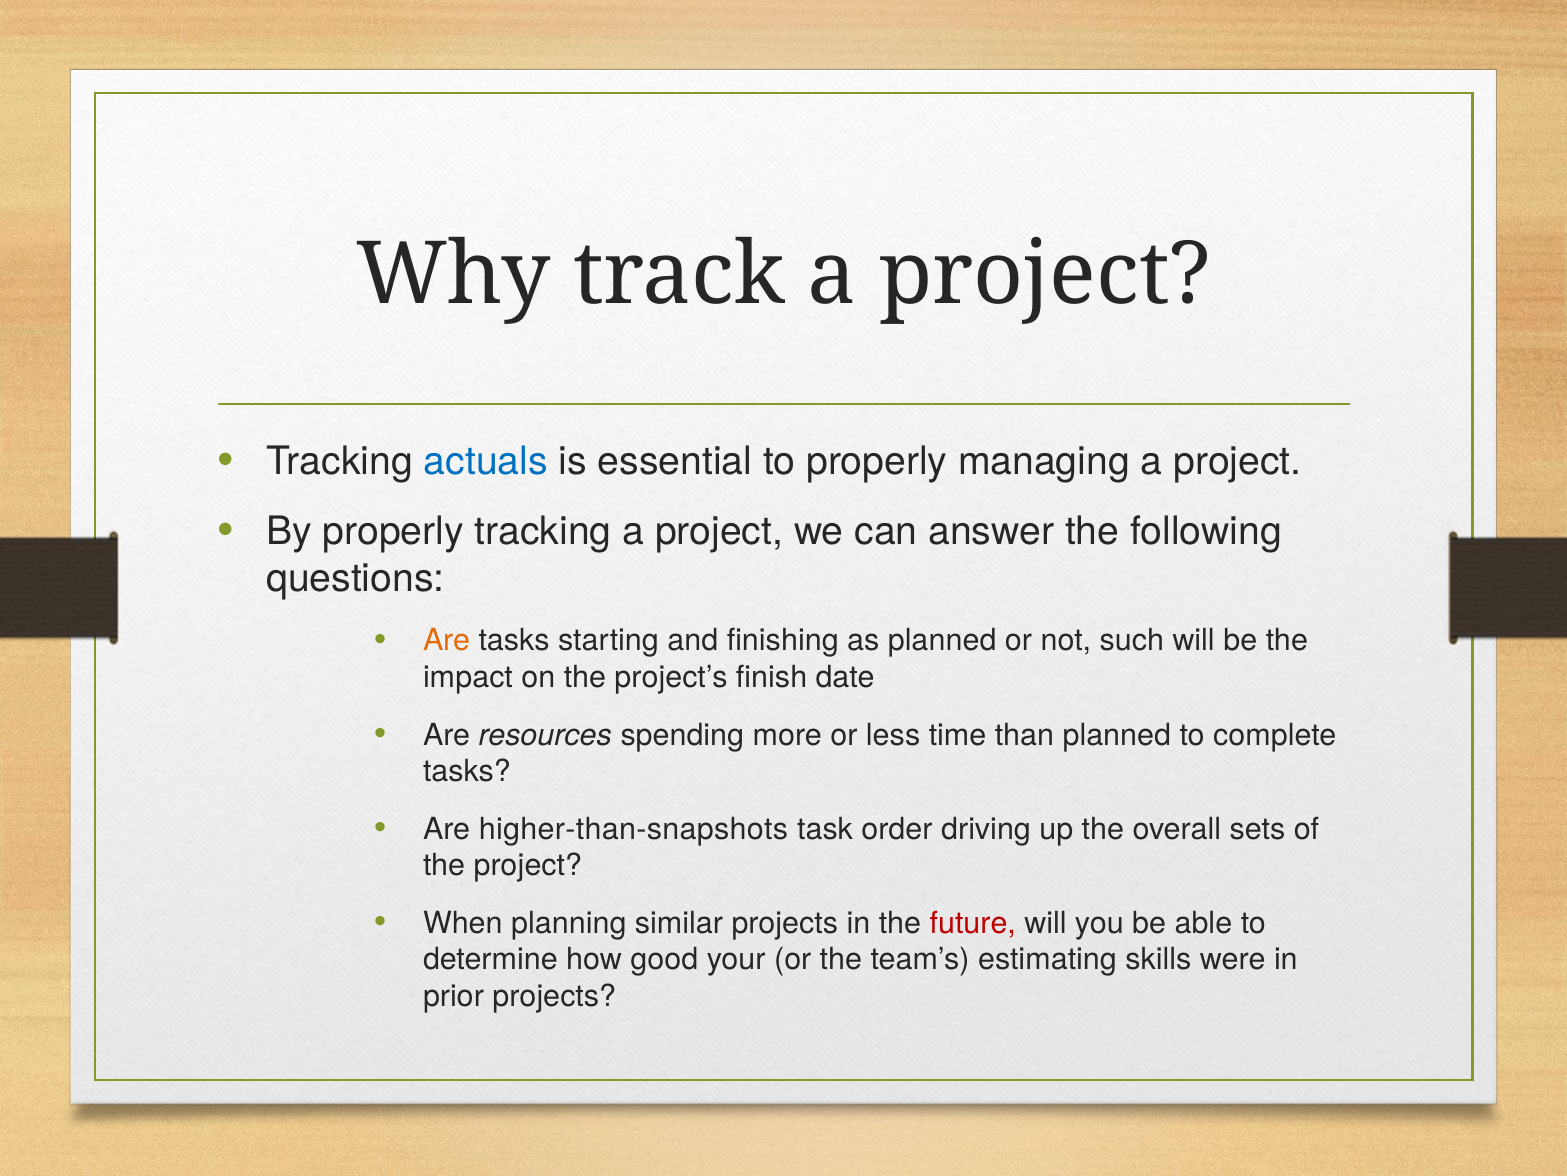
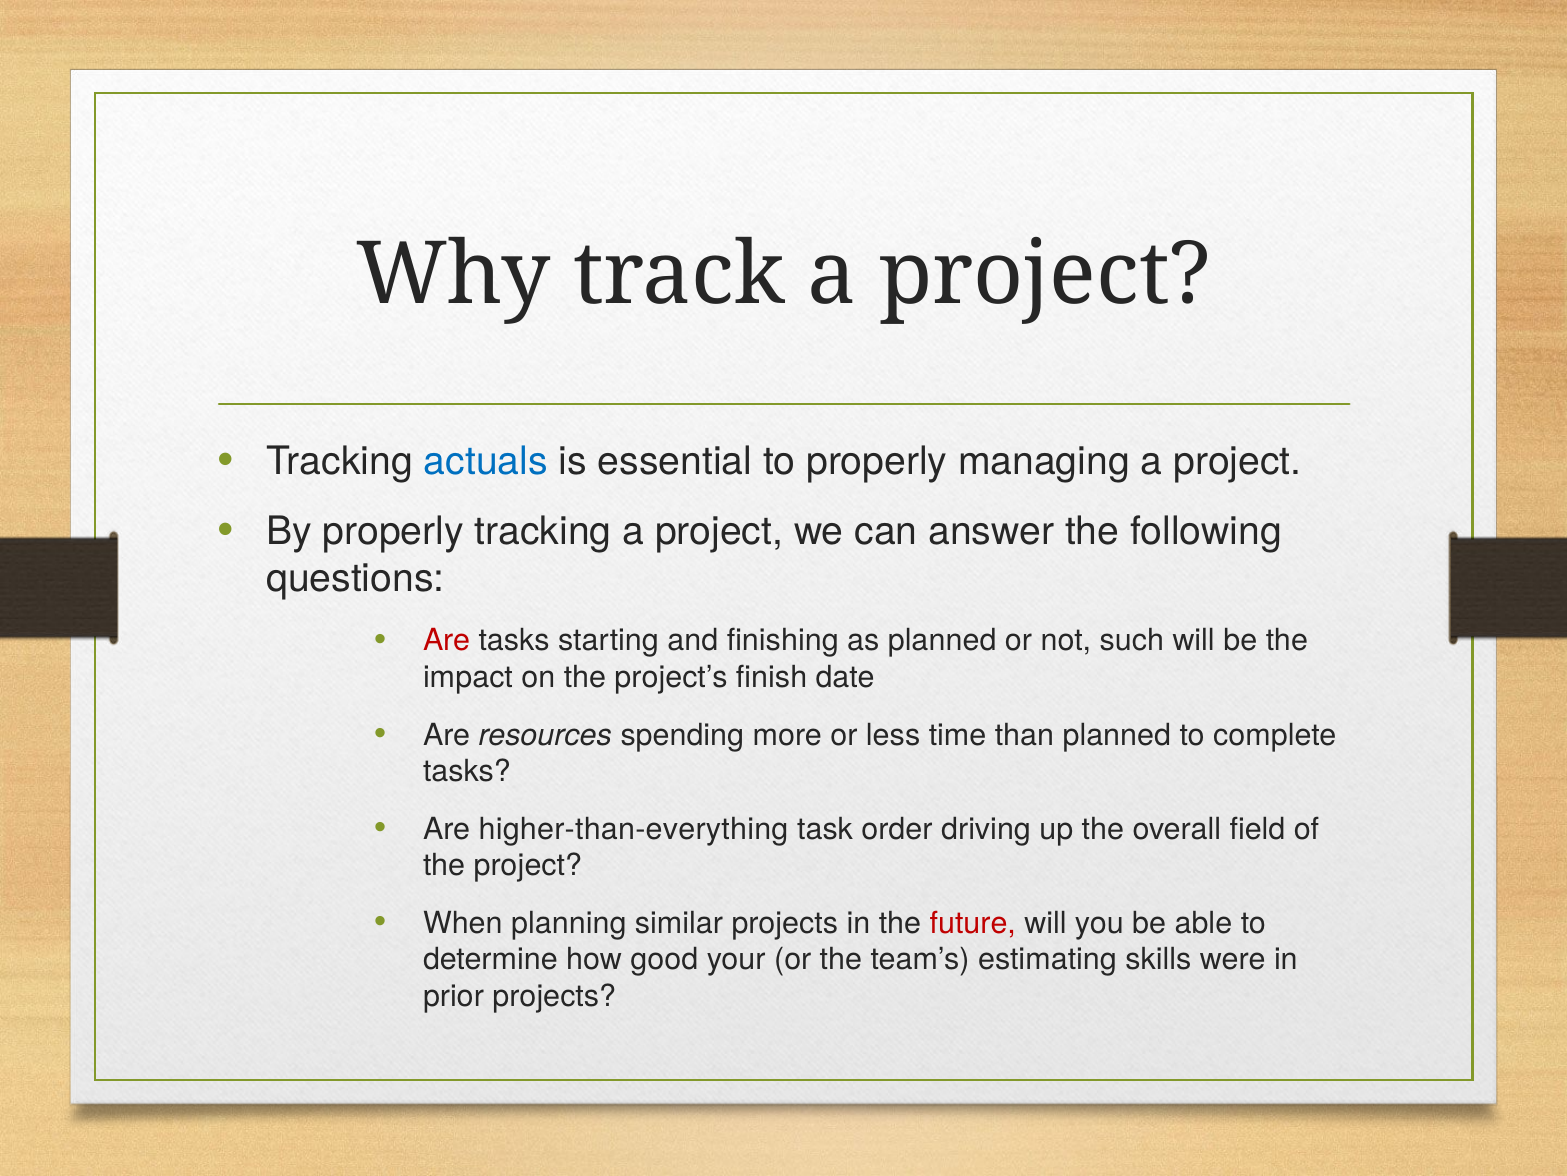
Are colour: orange -> red (447, 640)
higher-than-snapshots: higher-than-snapshots -> higher-than-everything (634, 829)
sets: sets -> field (1258, 829)
